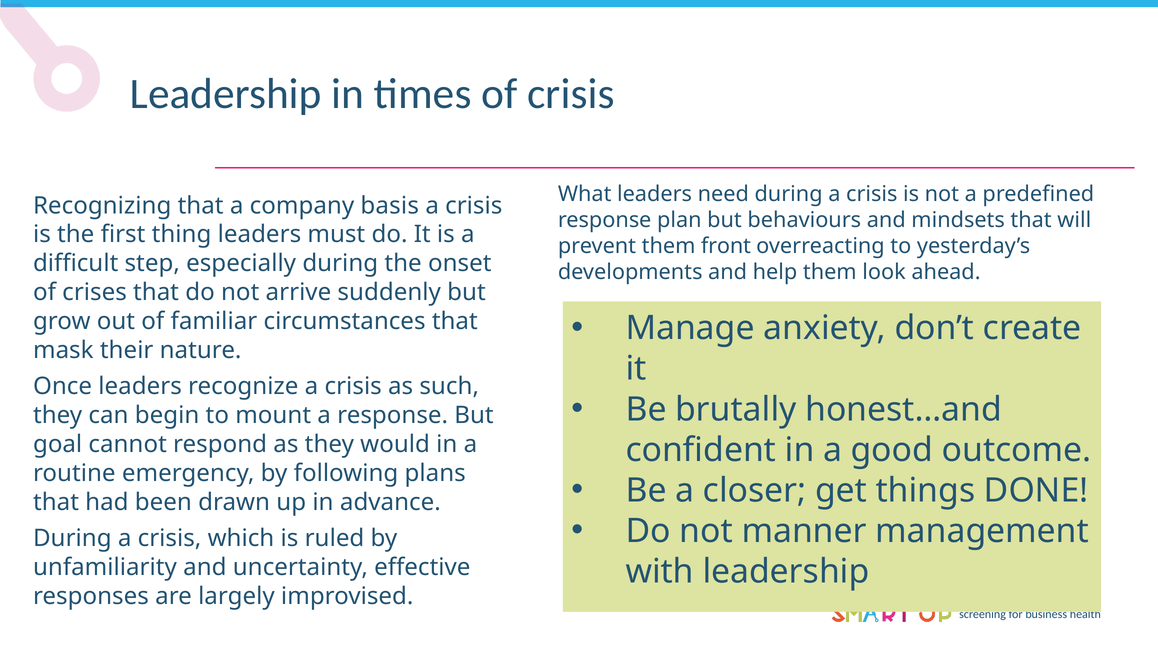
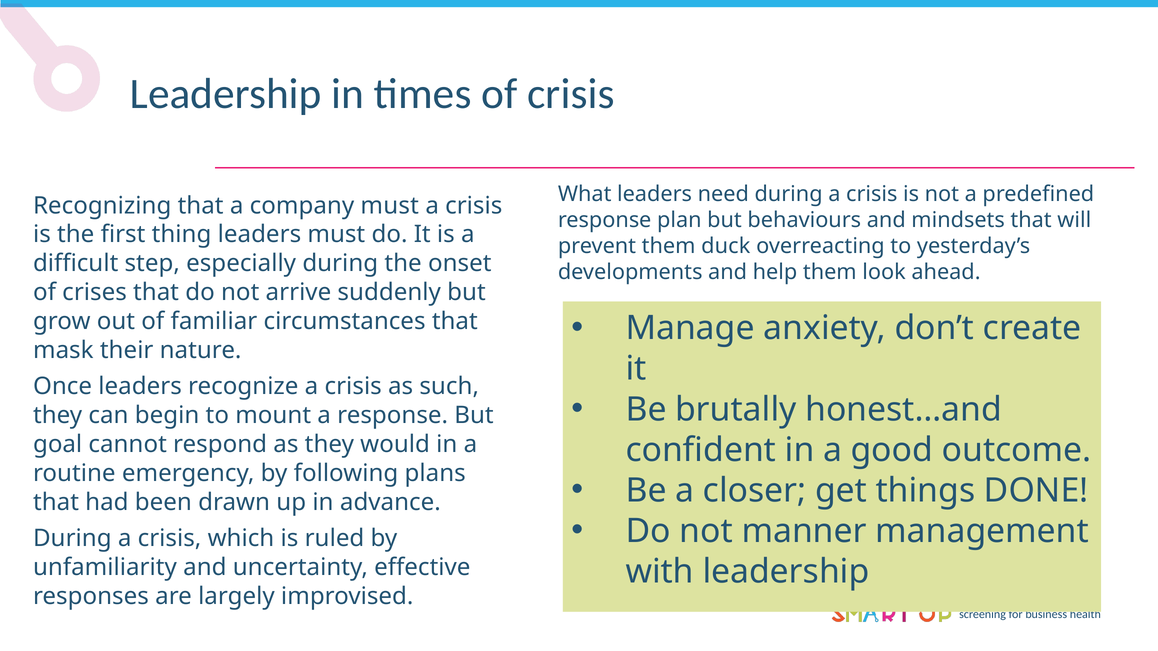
company basis: basis -> must (390, 206)
front: front -> duck (726, 246)
